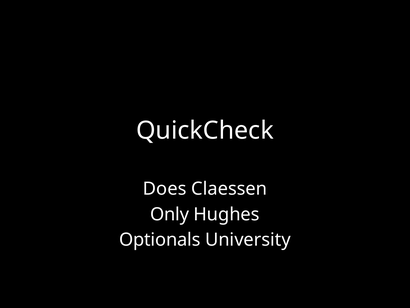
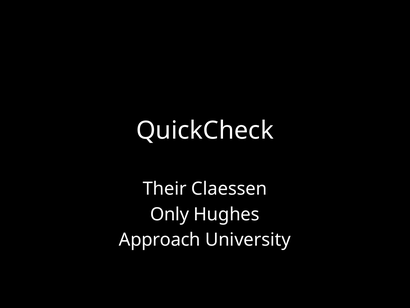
Does: Does -> Their (165, 189)
Optionals: Optionals -> Approach (160, 240)
